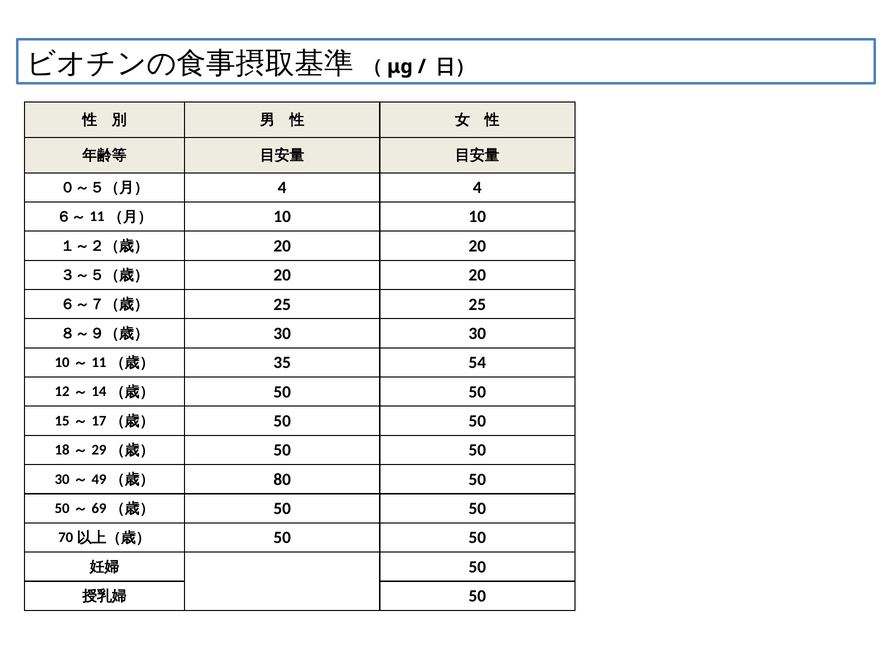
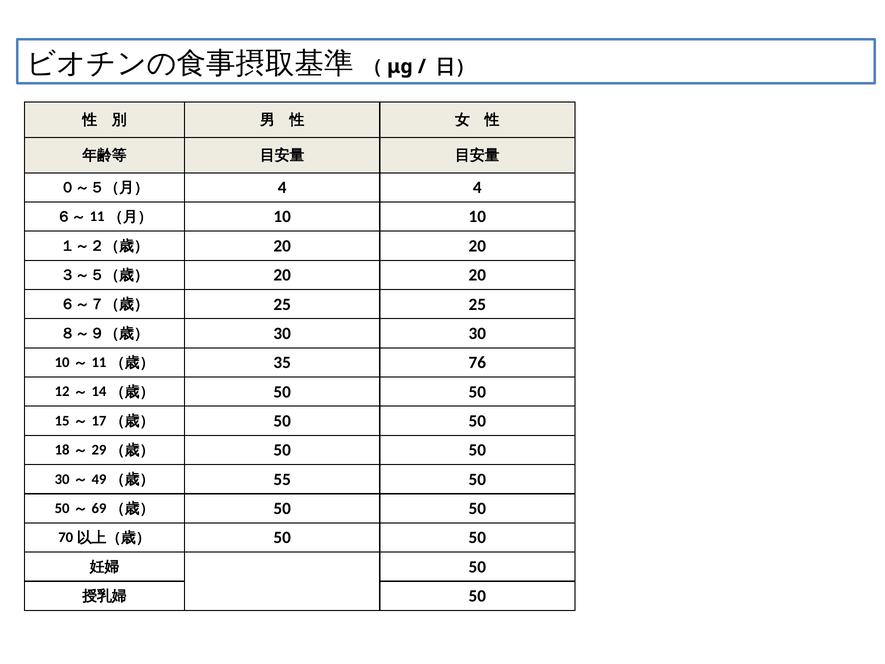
54: 54 -> 76 (477, 363)
80: 80 -> 55 (282, 479)
